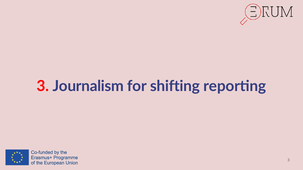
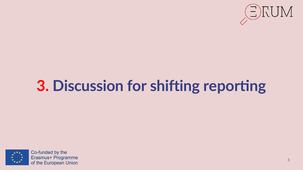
Journalism: Journalism -> Discussion (88, 86)
